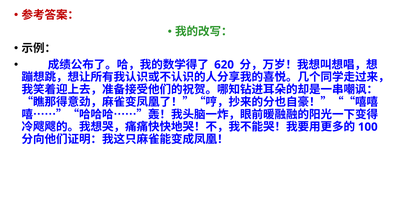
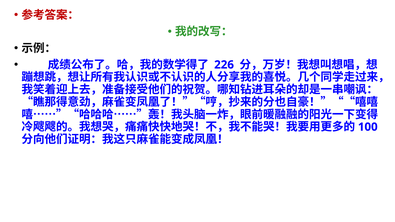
620: 620 -> 226 (224, 65)
